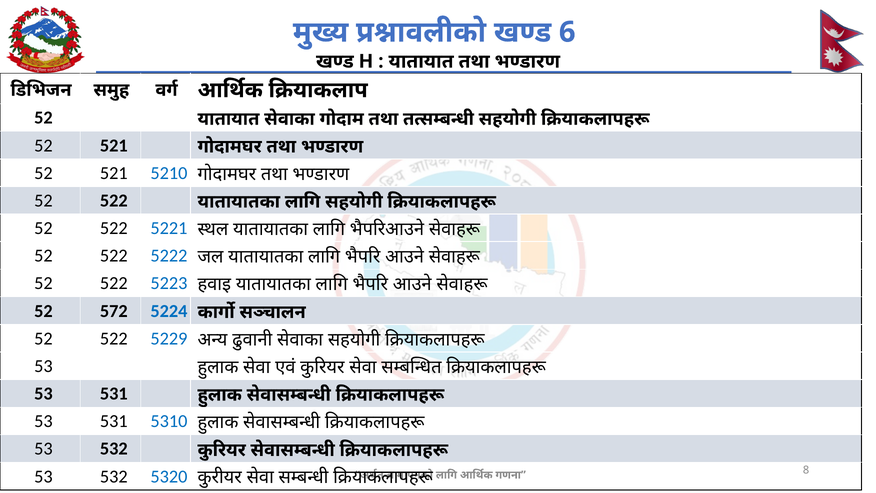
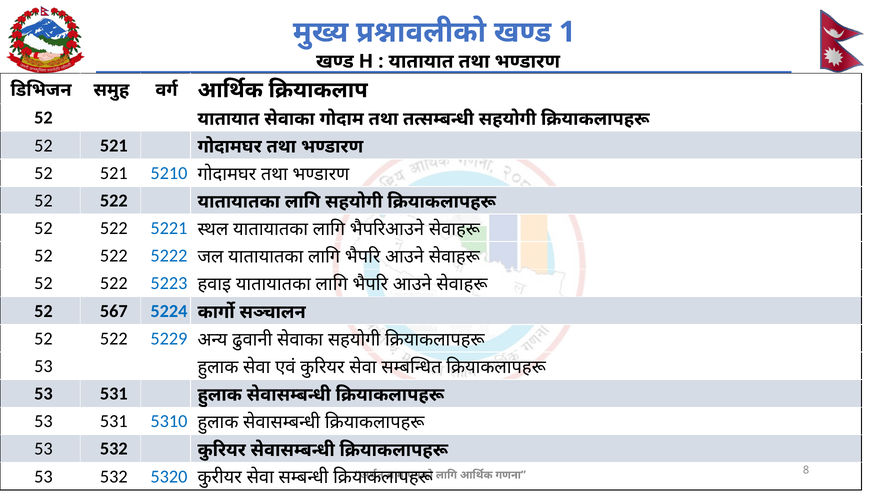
6: 6 -> 1 (567, 32)
572: 572 -> 567 (114, 311)
